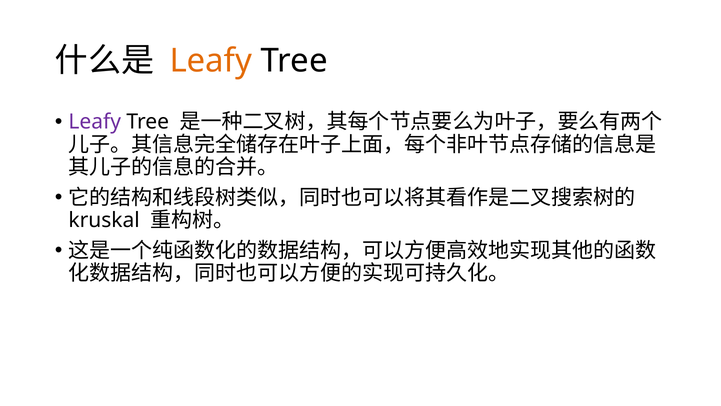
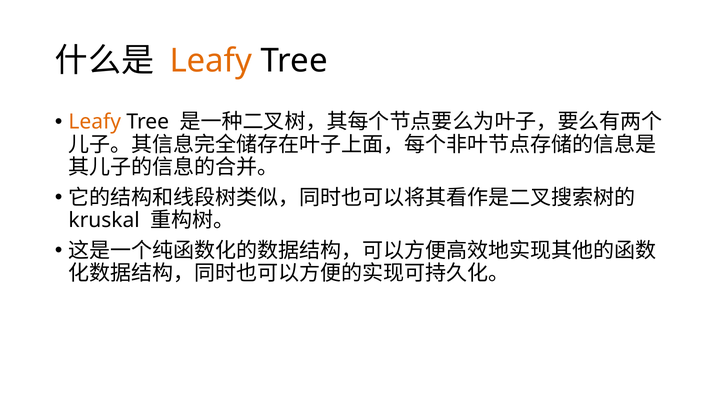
Leafy colour: purple -> orange (95, 122)
